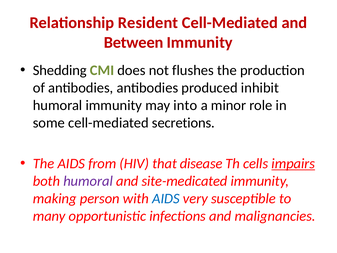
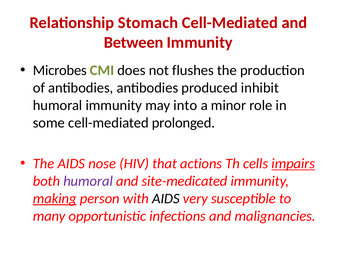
Resident: Resident -> Stomach (148, 23)
Shedding: Shedding -> Microbes (60, 70)
secretions: secretions -> prolonged (183, 123)
from: from -> nose (102, 163)
disease: disease -> actions (201, 163)
making underline: none -> present (55, 198)
AIDS colour: blue -> black (166, 198)
